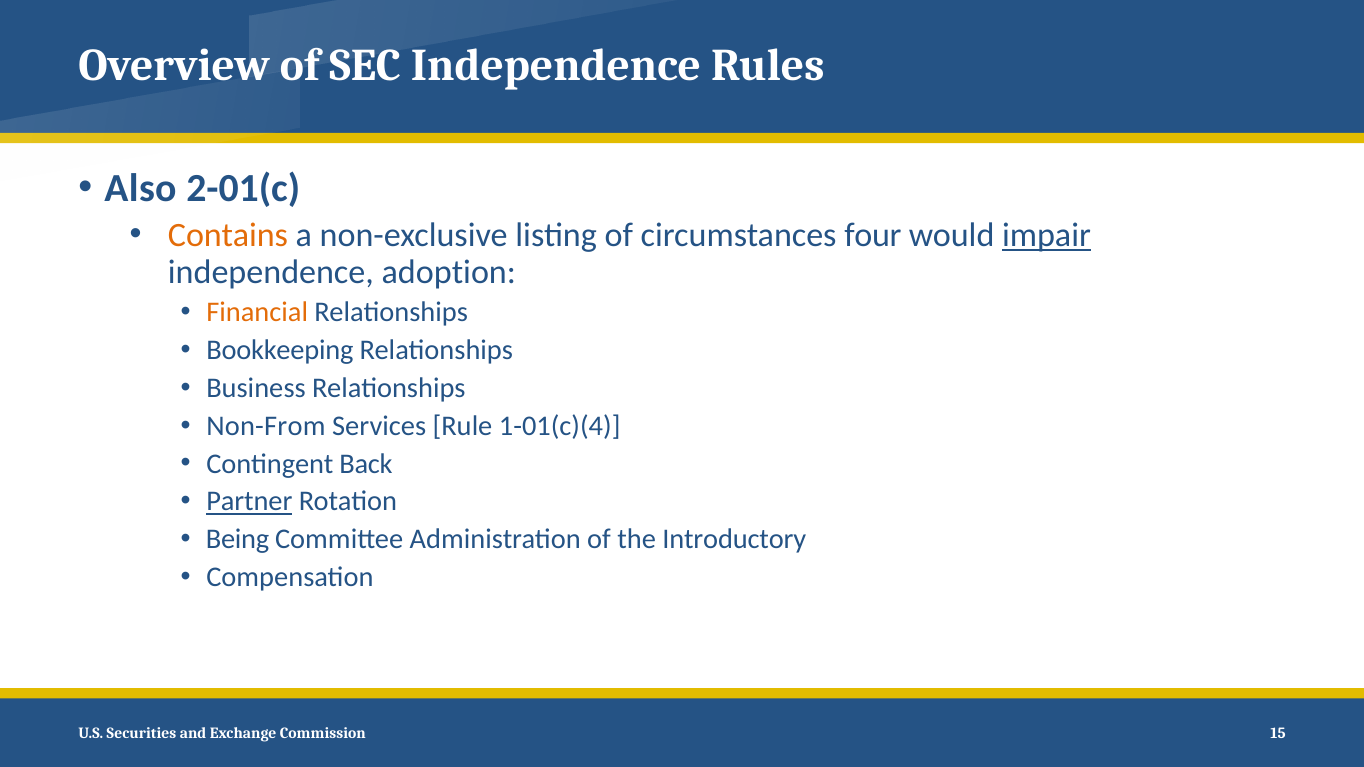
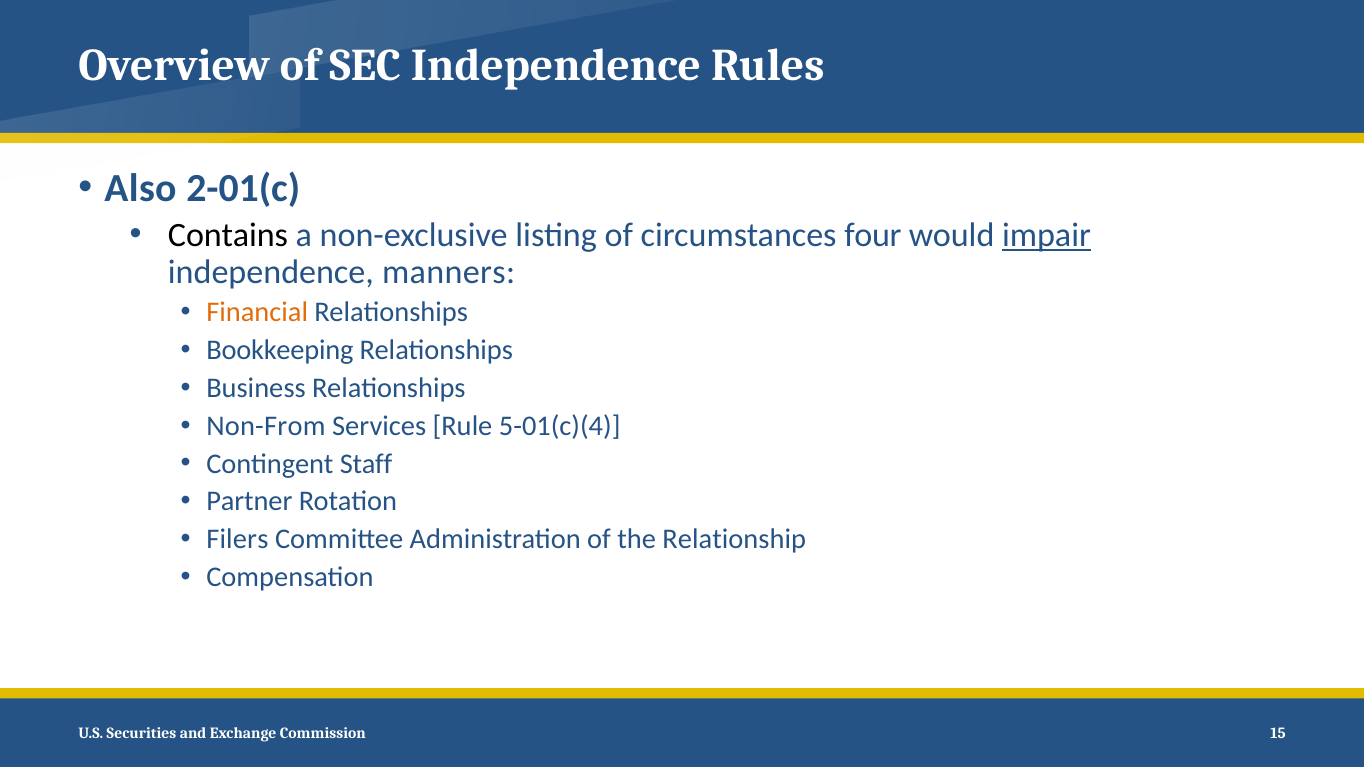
Contains colour: orange -> black (228, 235)
adoption: adoption -> manners (449, 272)
1-01(c)(4: 1-01(c)(4 -> 5-01(c)(4 (560, 426)
Back: Back -> Staff (366, 464)
Partner underline: present -> none (249, 502)
Being: Being -> Filers (237, 539)
Introductory: Introductory -> Relationship (734, 539)
